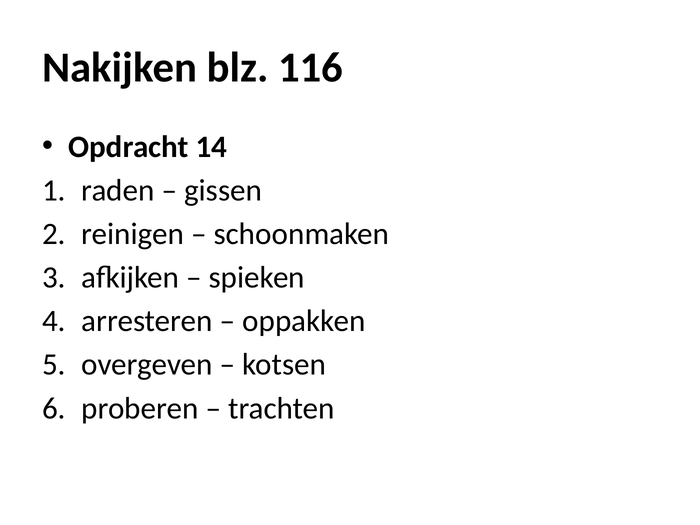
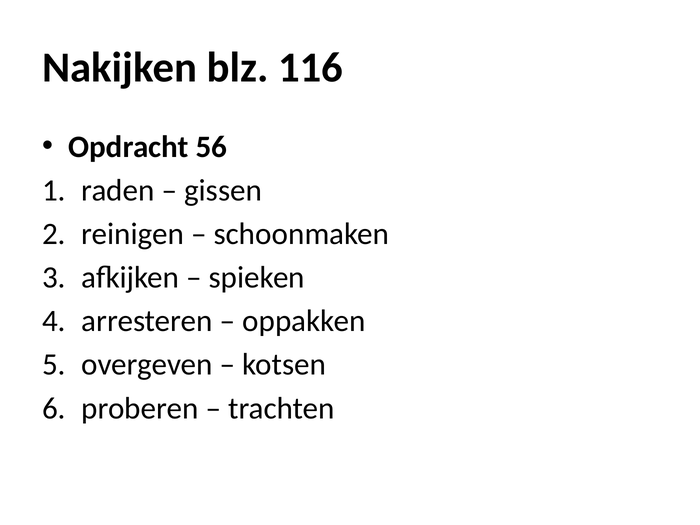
14: 14 -> 56 (211, 147)
